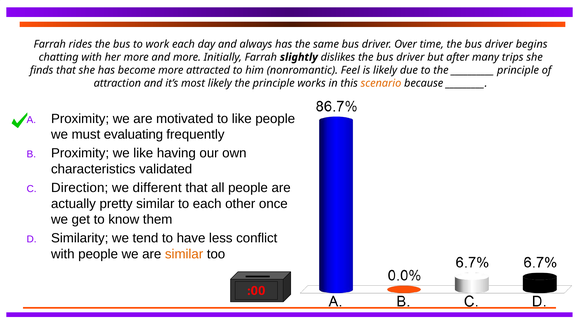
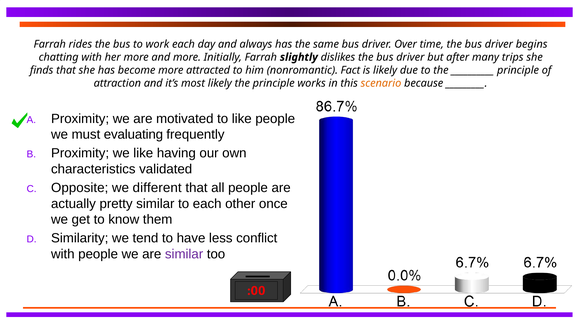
Feel: Feel -> Fact (350, 70)
Direction: Direction -> Opposite (80, 188)
similar colour: orange -> purple (184, 254)
